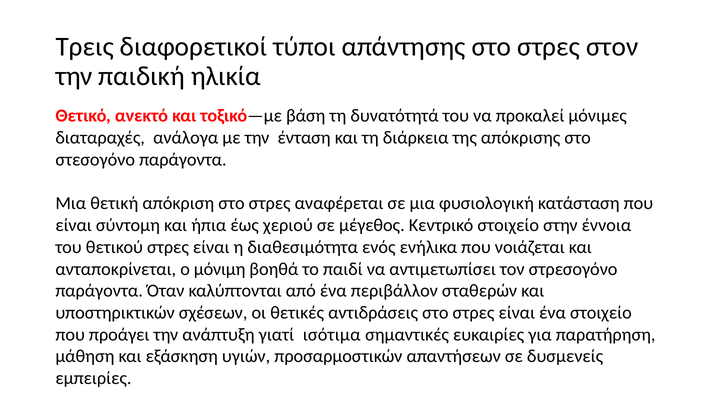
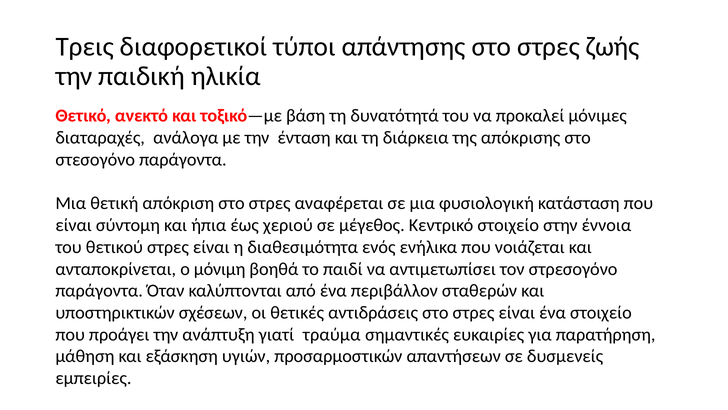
στον: στον -> ζωής (613, 46)
ισότιμα: ισότιμα -> τραύμα (332, 334)
